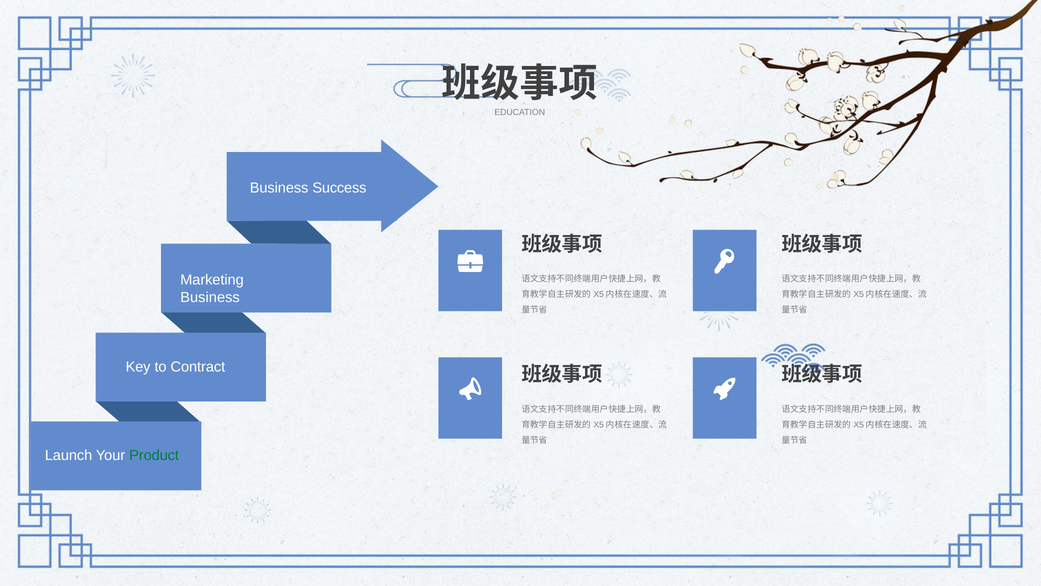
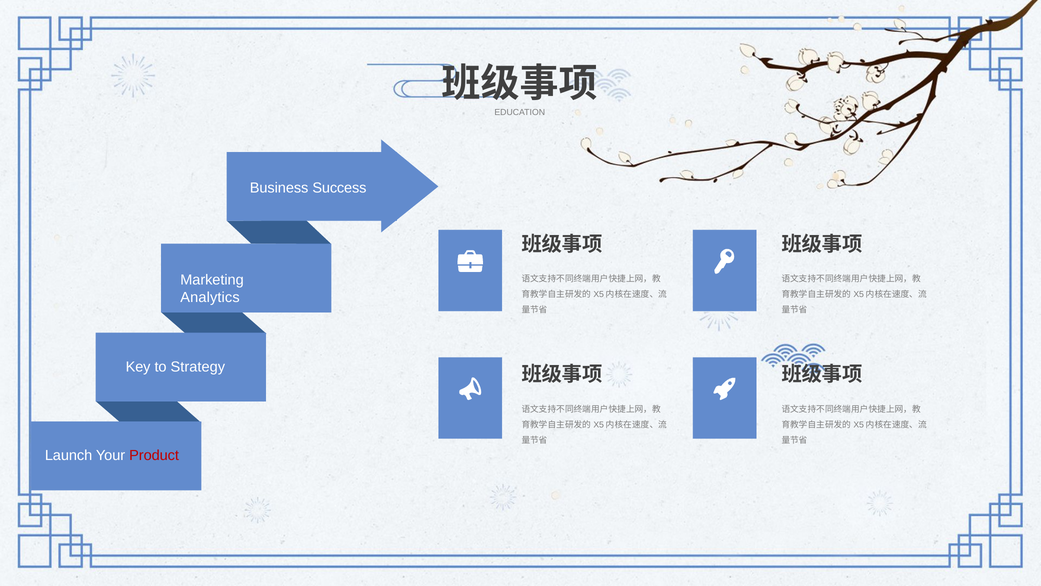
Business: Business -> Analytics (210, 297)
Contract: Contract -> Strategy (198, 367)
Product colour: green -> red (154, 455)
